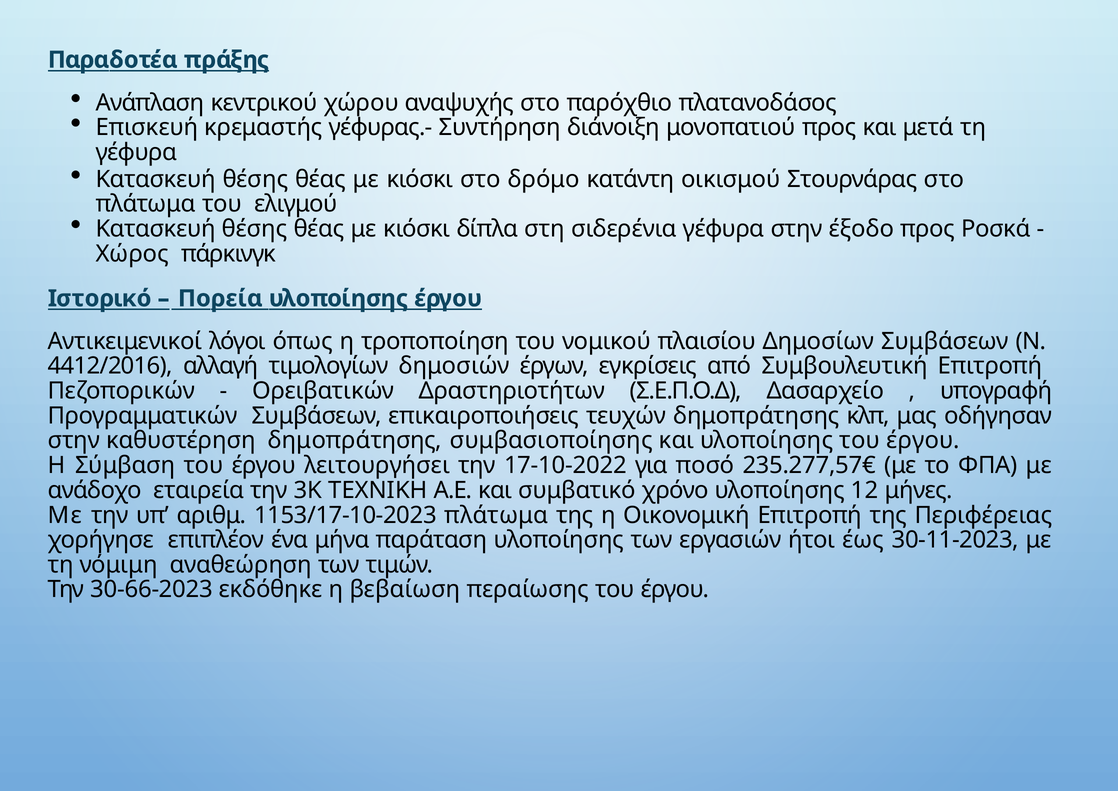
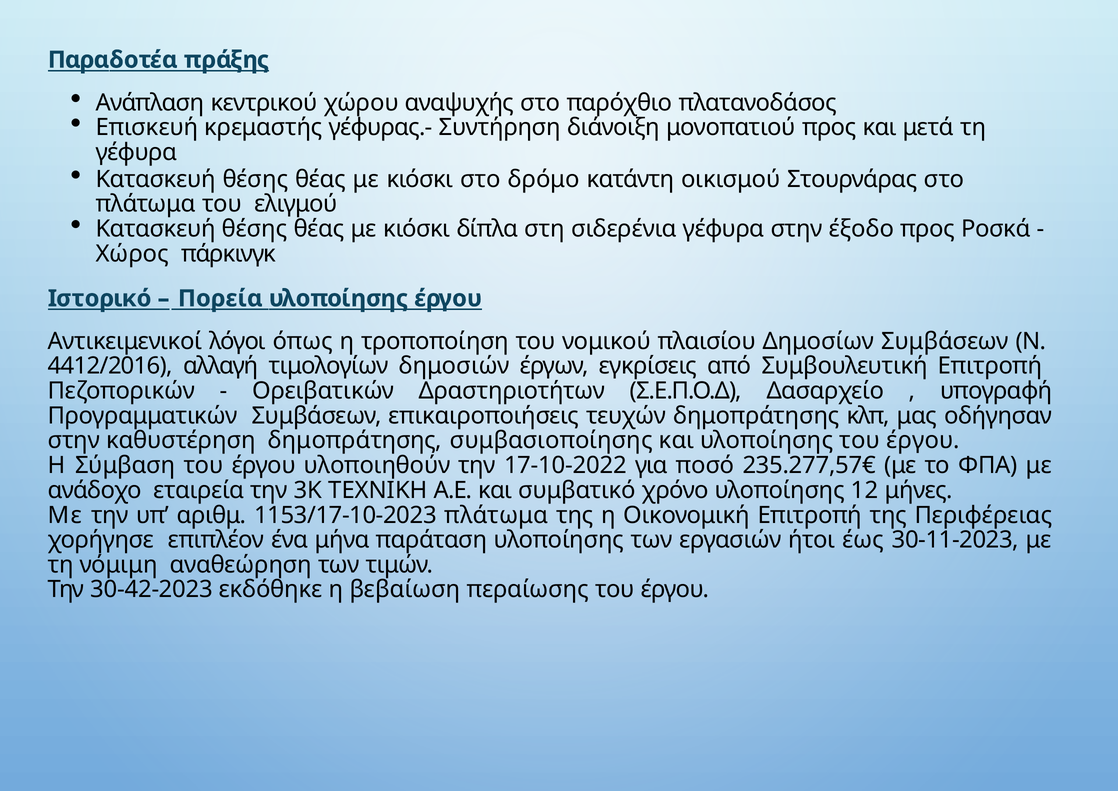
λειτουργήσει: λειτουργήσει -> υλοποιηθούν (377, 465)
30-66-2023: 30-66-2023 -> 30-42-2023 (152, 589)
